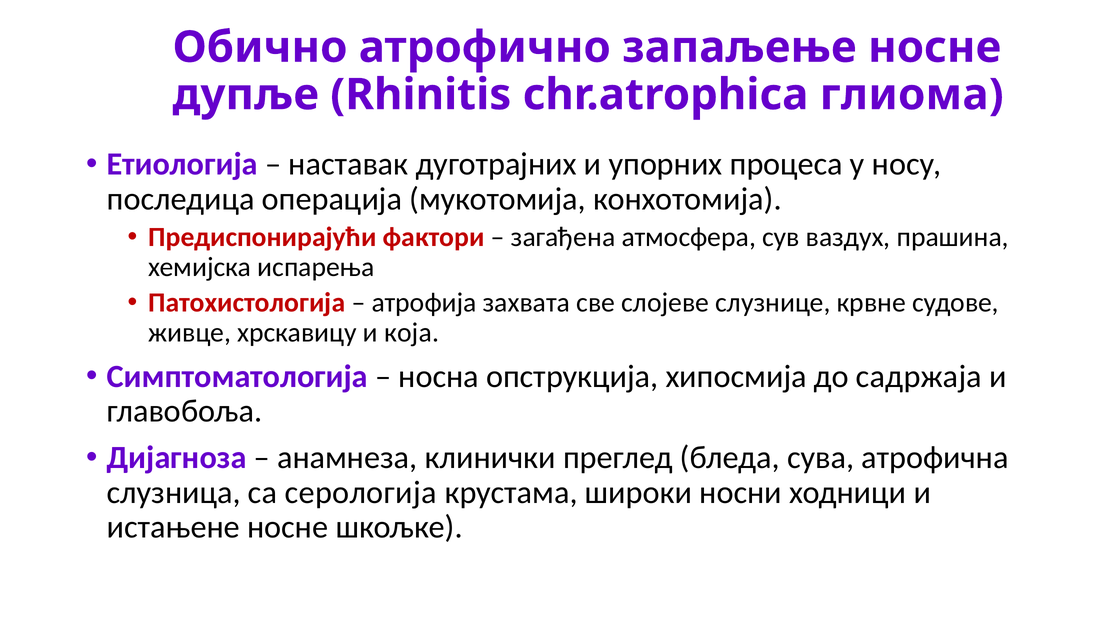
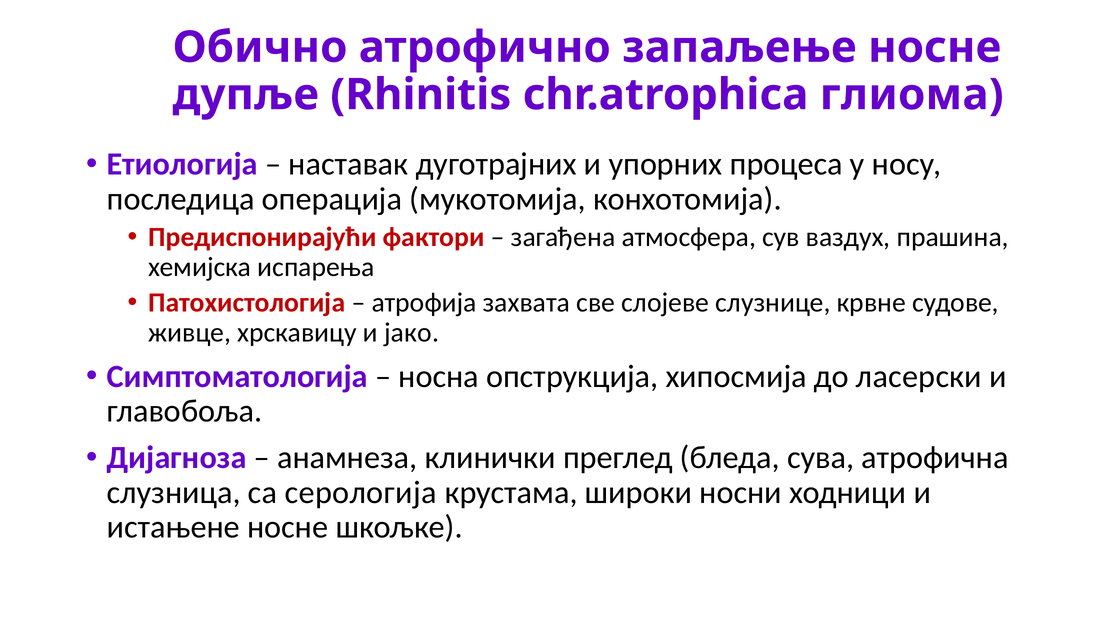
која: која -> јако (412, 332)
садржаја: садржаја -> ласерски (919, 376)
